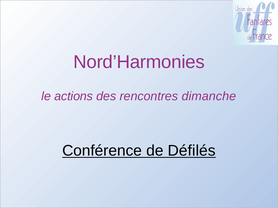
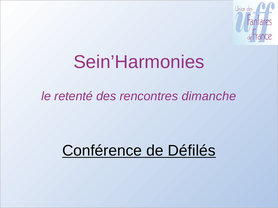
Nord’Harmonies: Nord’Harmonies -> Sein’Harmonies (139, 62)
actions: actions -> retenté (74, 96)
